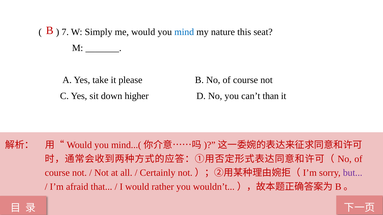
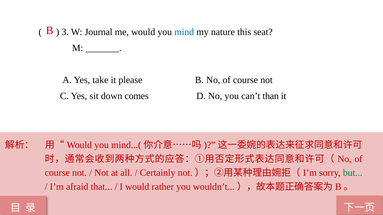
7: 7 -> 3 (65, 32)
Simply: Simply -> Journal (99, 32)
higher: higher -> comes (137, 96)
but colour: purple -> green (353, 173)
